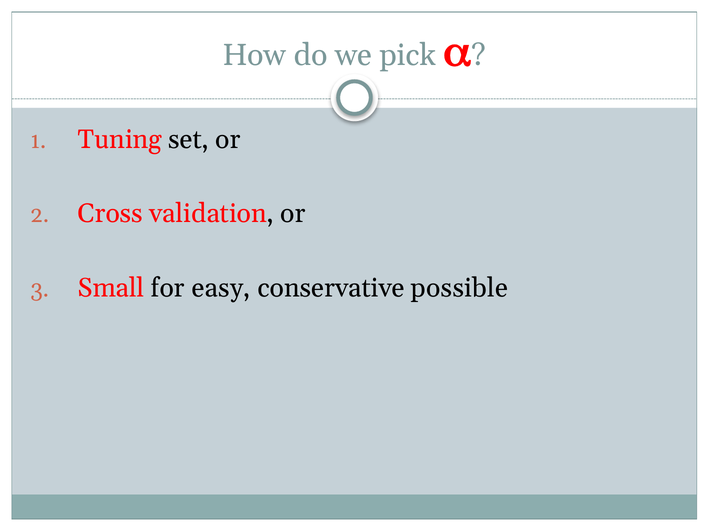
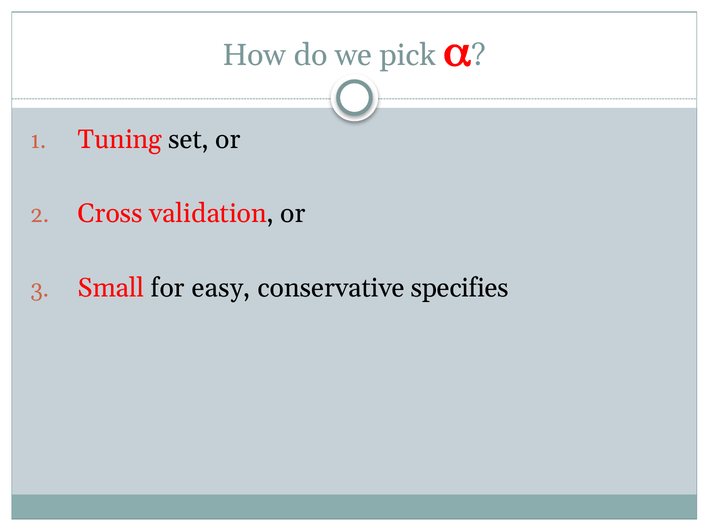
possible: possible -> specifies (460, 289)
